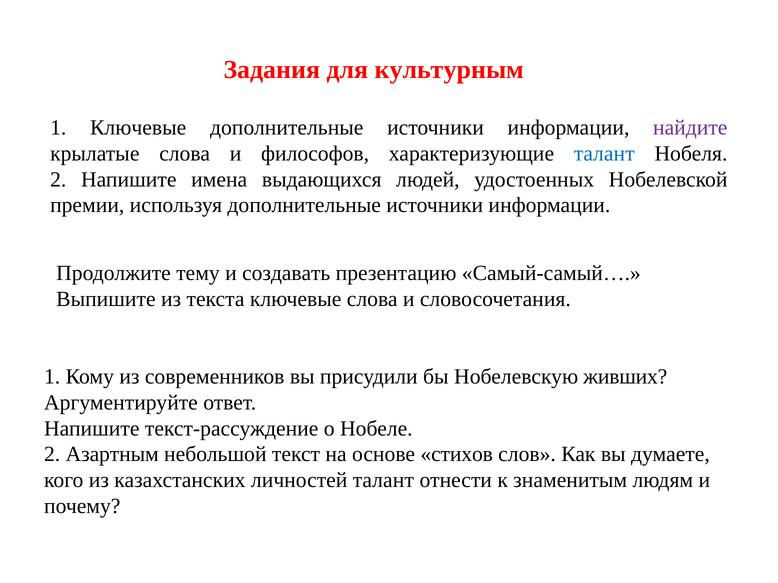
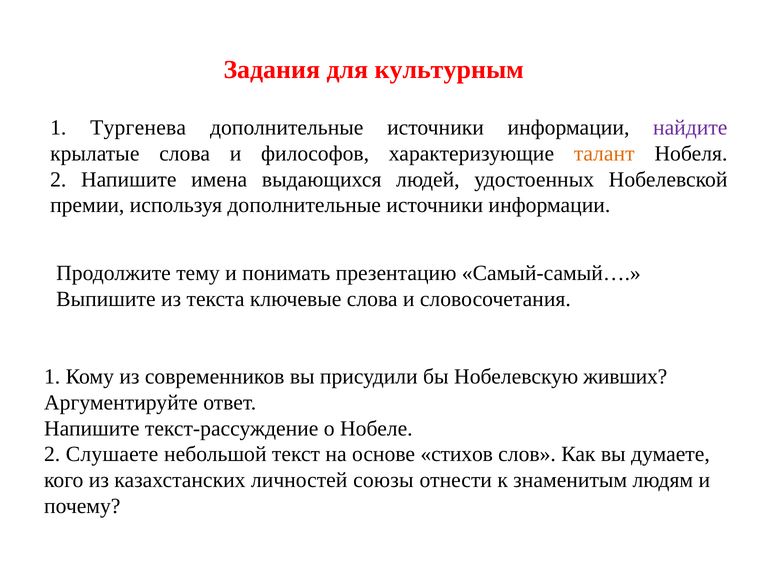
1 Ключевые: Ключевые -> Тургенева (138, 128)
талант colour: blue -> orange (604, 154)
создавать: создавать -> понимать (286, 274)
Азартным: Азартным -> Слушаете (112, 455)
личностей талант: талант -> союзы (383, 481)
